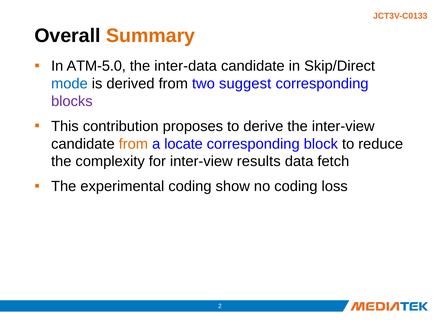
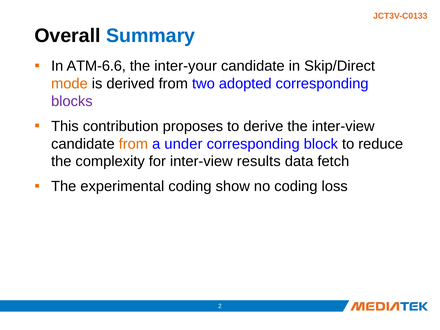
Summary colour: orange -> blue (151, 36)
ATM-5.0: ATM-5.0 -> ATM-6.6 (96, 66)
inter-data: inter-data -> inter-your (186, 66)
mode colour: blue -> orange (69, 84)
suggest: suggest -> adopted (245, 84)
locate: locate -> under (183, 144)
